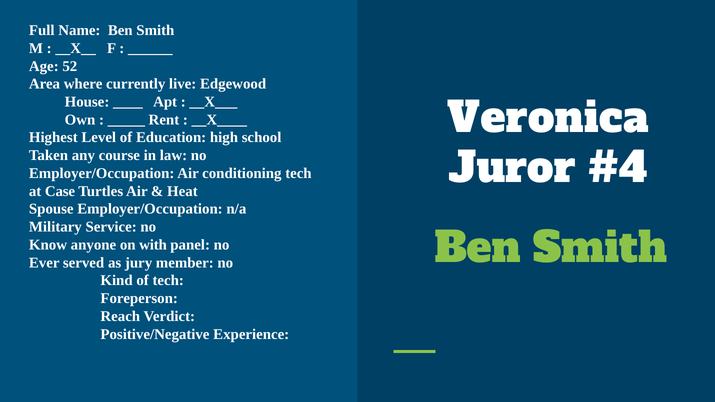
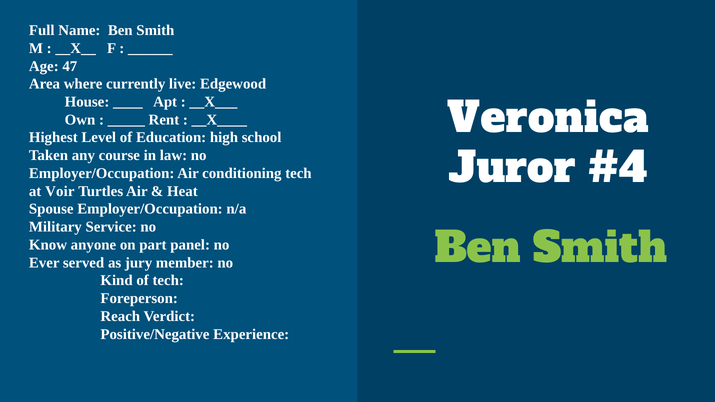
52: 52 -> 47 (70, 66)
Case: Case -> Voir (60, 191)
with: with -> part (153, 245)
